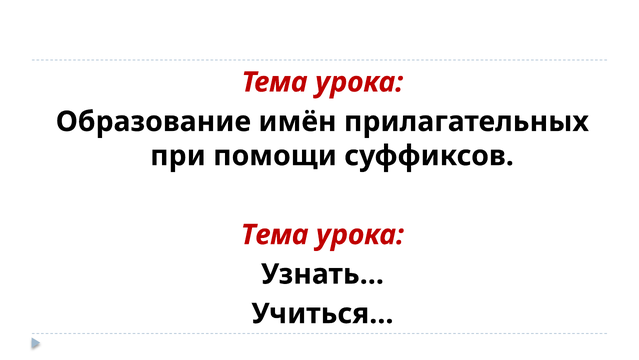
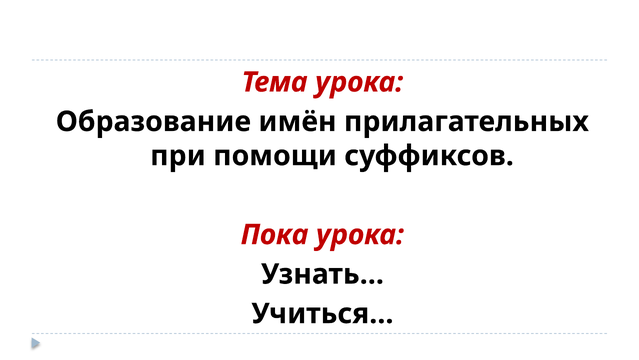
Тема: Тема -> Пока (275, 234)
